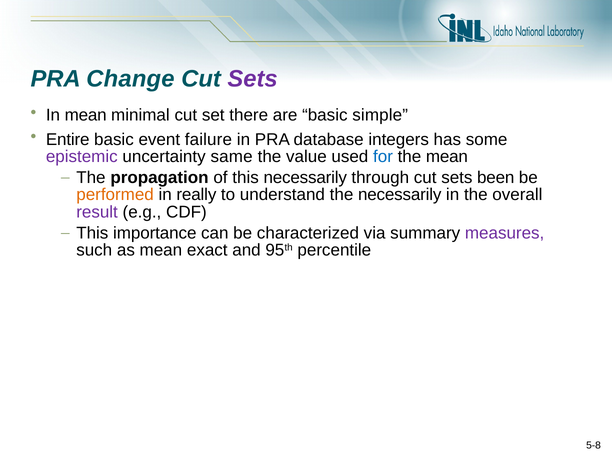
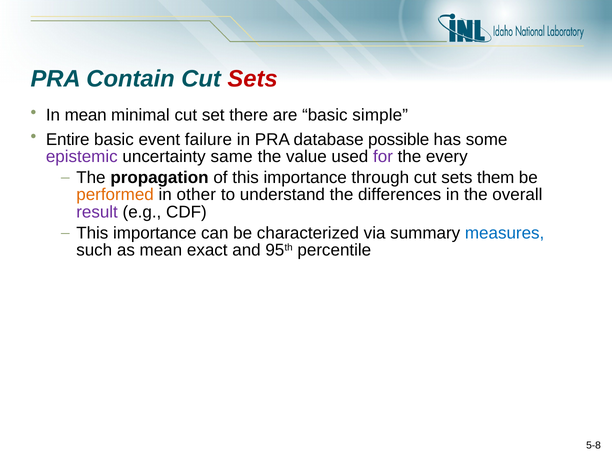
Change: Change -> Contain (131, 79)
Sets colour: purple -> red (253, 79)
integers: integers -> possible (399, 139)
for colour: blue -> purple (383, 157)
the mean: mean -> every (447, 157)
of this necessarily: necessarily -> importance (305, 178)
been: been -> them (496, 178)
really: really -> other (196, 195)
the necessarily: necessarily -> differences (400, 195)
measures colour: purple -> blue (505, 233)
